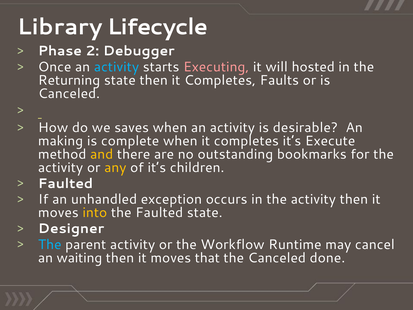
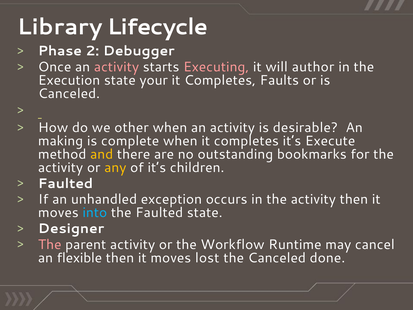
activity colour: light blue -> pink (116, 67)
hosted: hosted -> author (313, 67)
Returning: Returning -> Execution (69, 80)
state then: then -> your (154, 80)
saves: saves -> other (132, 128)
into colour: yellow -> light blue (95, 212)
The colour: light blue -> pink (50, 244)
waiting: waiting -> flexible (79, 258)
that: that -> lost (207, 258)
